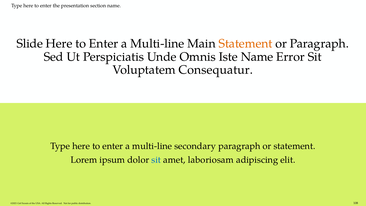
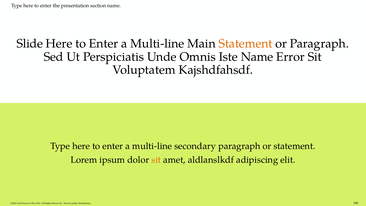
Consequatur: Consequatur -> Kajshdfahsdf (216, 70)
sit colour: blue -> orange (156, 160)
laboriosam: laboriosam -> aldlanslkdf (211, 160)
